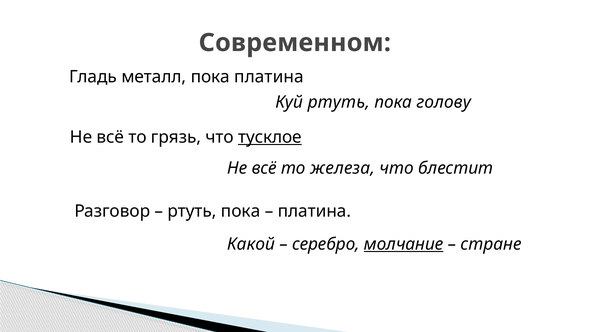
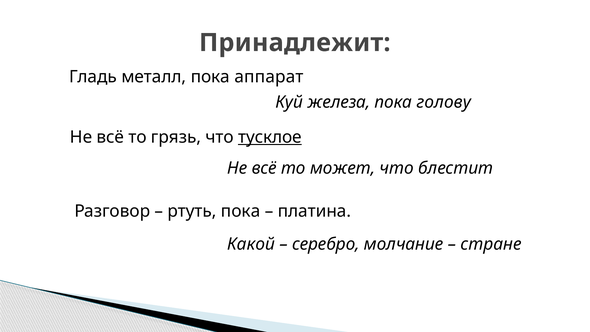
Современном: Современном -> Принадлежит (295, 43)
пока платина: платина -> аппарат (269, 77)
Куй ртуть: ртуть -> железа (339, 102)
железа: железа -> может (343, 168)
молчание underline: present -> none (404, 244)
